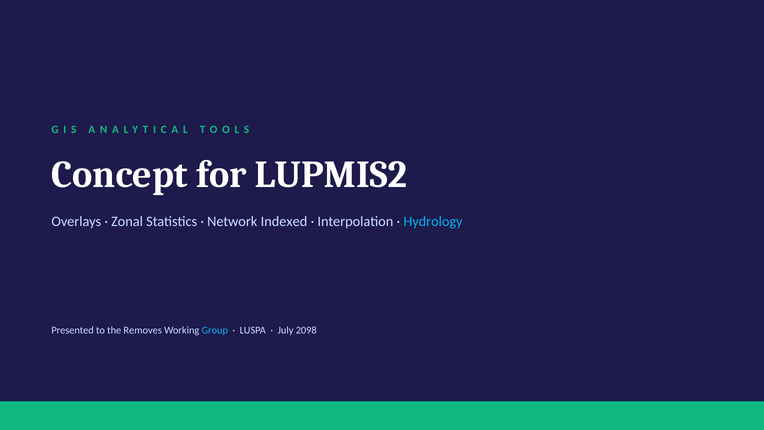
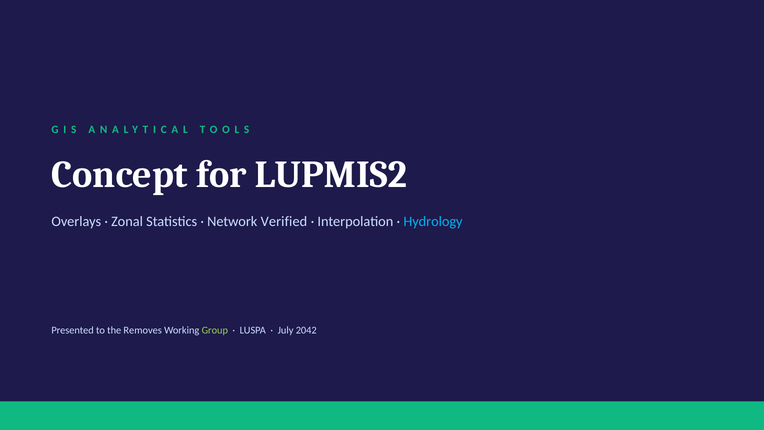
Indexed: Indexed -> Verified (284, 222)
Group colour: light blue -> light green (215, 330)
2098: 2098 -> 2042 (306, 330)
